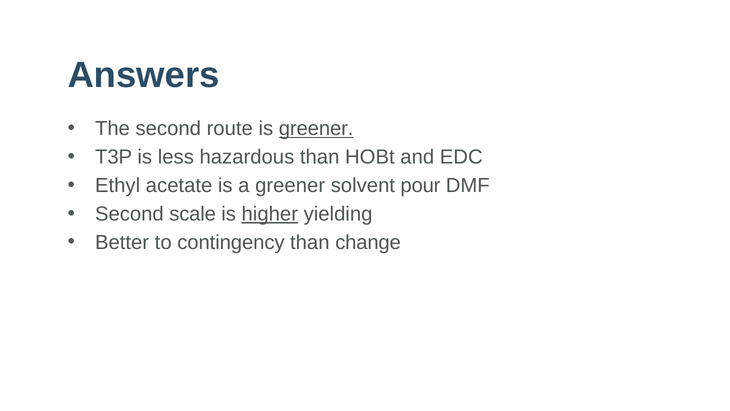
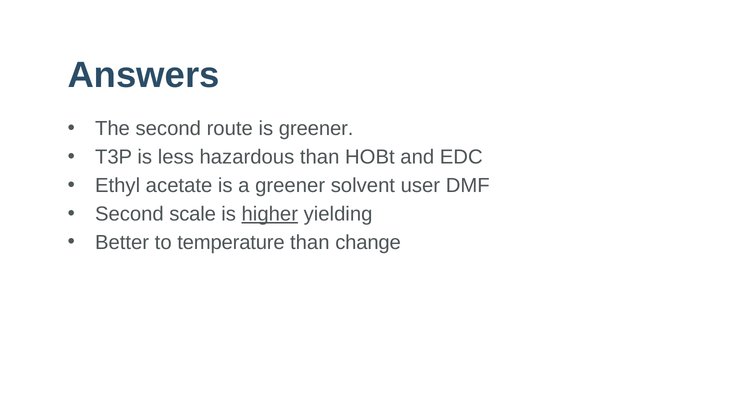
greener underline: present -> none (316, 129)
pour: pour -> user (420, 185)
contingency: contingency -> temperature (231, 242)
